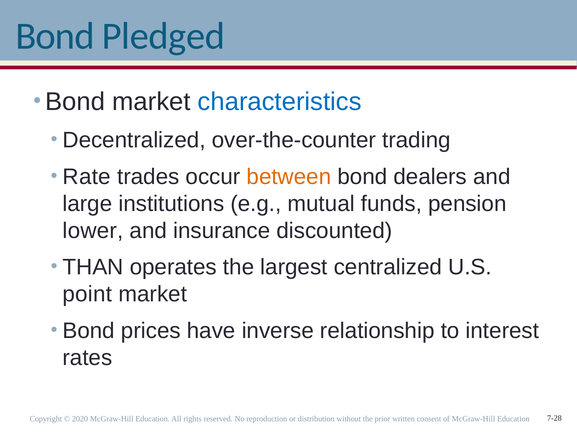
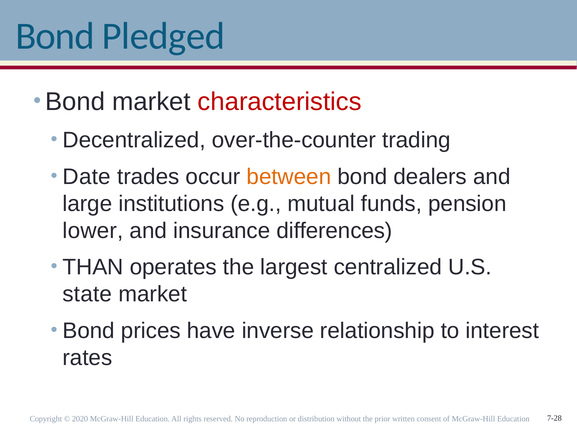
characteristics colour: blue -> red (280, 102)
Rate: Rate -> Date (87, 177)
discounted: discounted -> differences (334, 230)
point: point -> state (87, 294)
